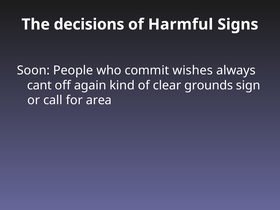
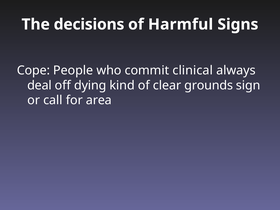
Soon: Soon -> Cope (33, 70)
wishes: wishes -> clinical (193, 70)
cant: cant -> deal (39, 85)
again: again -> dying (90, 85)
